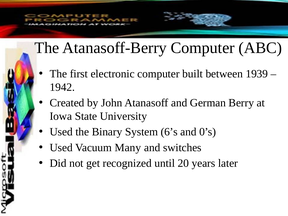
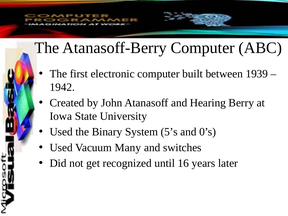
German: German -> Hearing (208, 103)
6’s: 6’s -> 5’s (169, 132)
20: 20 -> 16 (183, 163)
